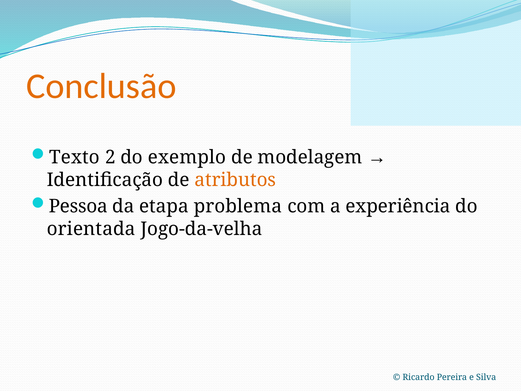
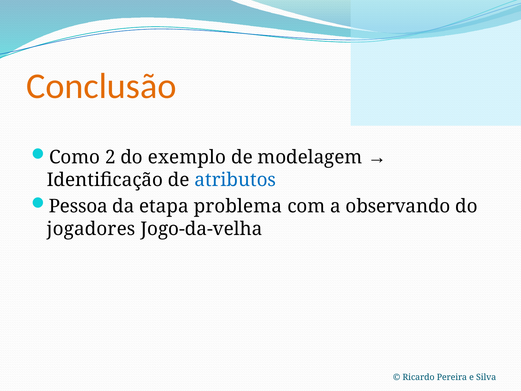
Texto: Texto -> Como (75, 157)
atributos colour: orange -> blue (235, 180)
experiência: experiência -> observando (398, 206)
orientada: orientada -> jogadores (91, 229)
